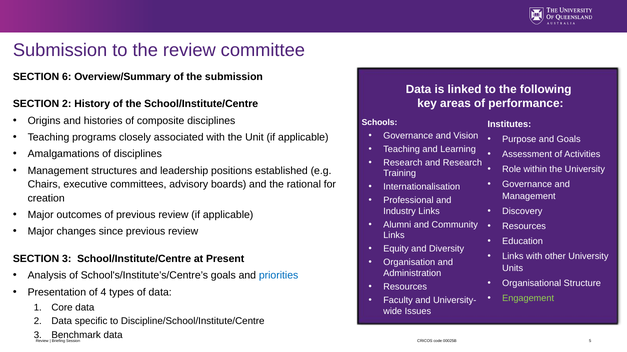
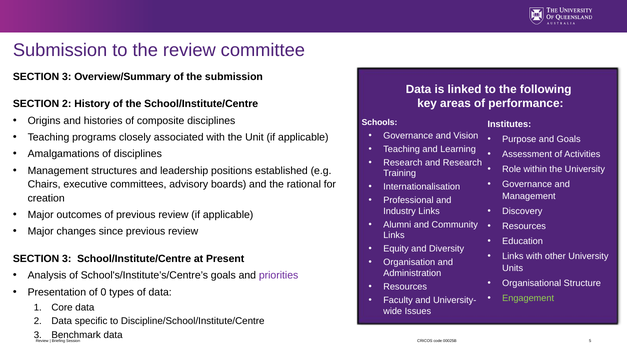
6: 6 -> 3 (67, 77)
priorities colour: blue -> purple (279, 276)
4: 4 -> 0 (103, 293)
